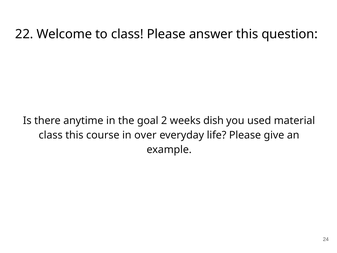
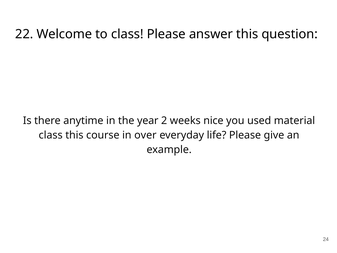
goal: goal -> year (148, 120)
dish: dish -> nice (213, 120)
